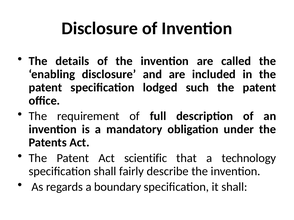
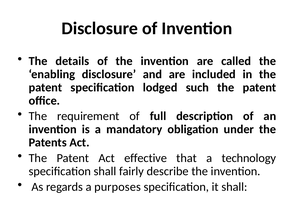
scientific: scientific -> effective (146, 158)
boundary: boundary -> purposes (118, 187)
